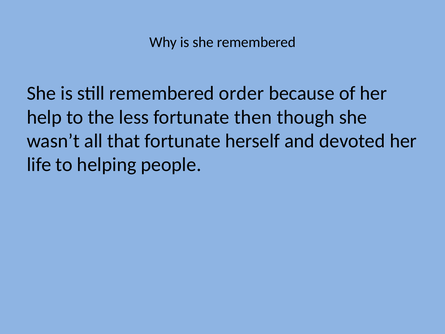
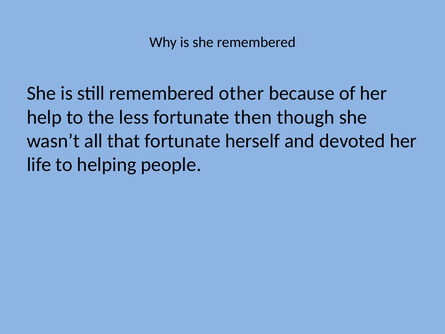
order: order -> other (241, 93)
